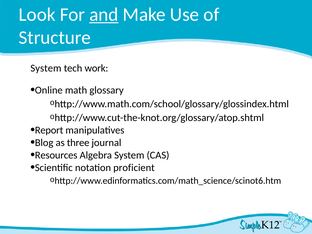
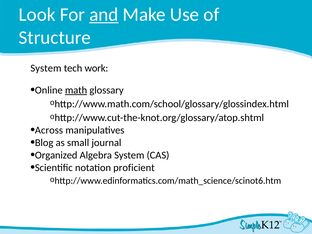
math underline: none -> present (76, 90)
Report: Report -> Across (49, 130)
three: three -> small (78, 143)
Resources: Resources -> Organized (56, 155)
